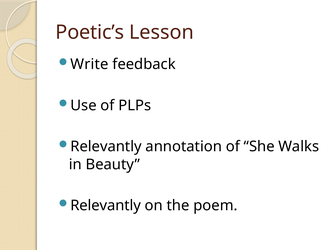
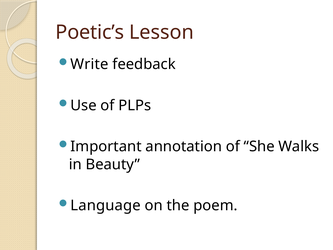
Relevantly: Relevantly -> Important (106, 146)
Relevantly: Relevantly -> Language (106, 205)
